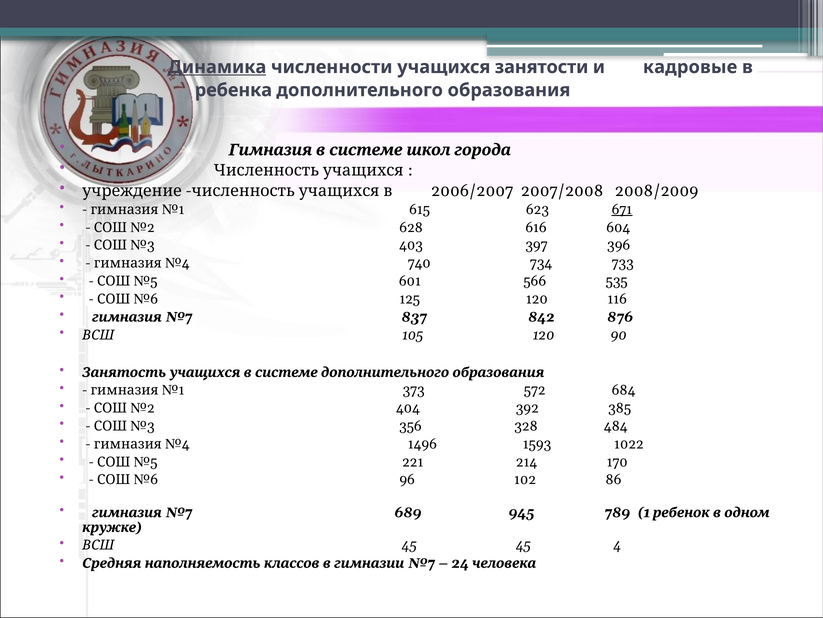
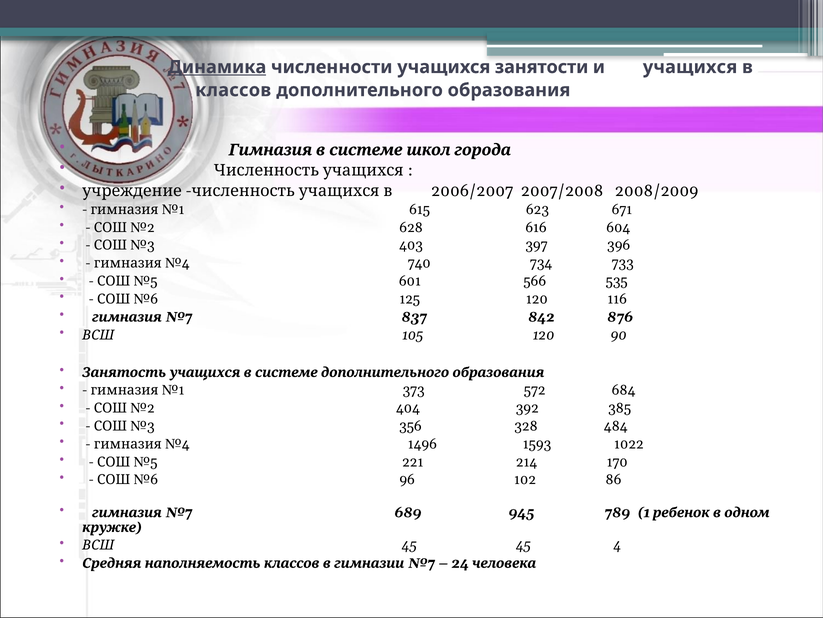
и кадровые: кадровые -> учащихся (690, 67)
ребенка: ребенка -> классов (233, 90)
671 underline: present -> none (622, 209)
